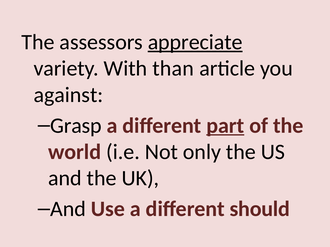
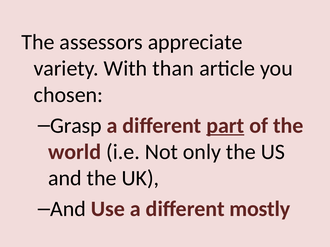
appreciate underline: present -> none (195, 42)
against: against -> chosen (68, 95)
should: should -> mostly (260, 209)
